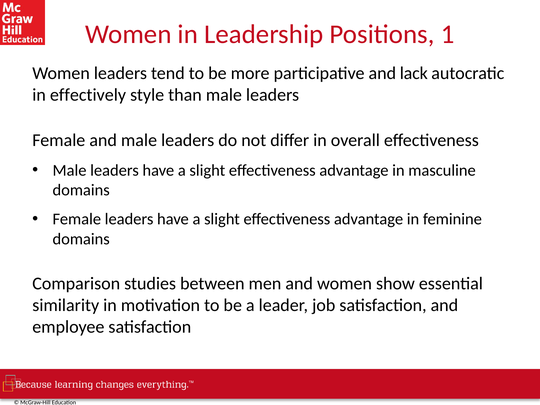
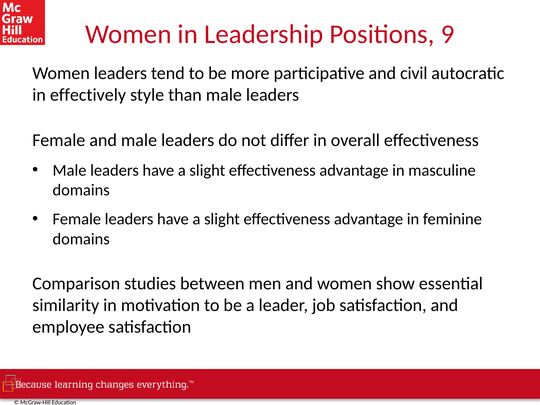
1: 1 -> 9 (448, 34)
lack: lack -> civil (414, 73)
